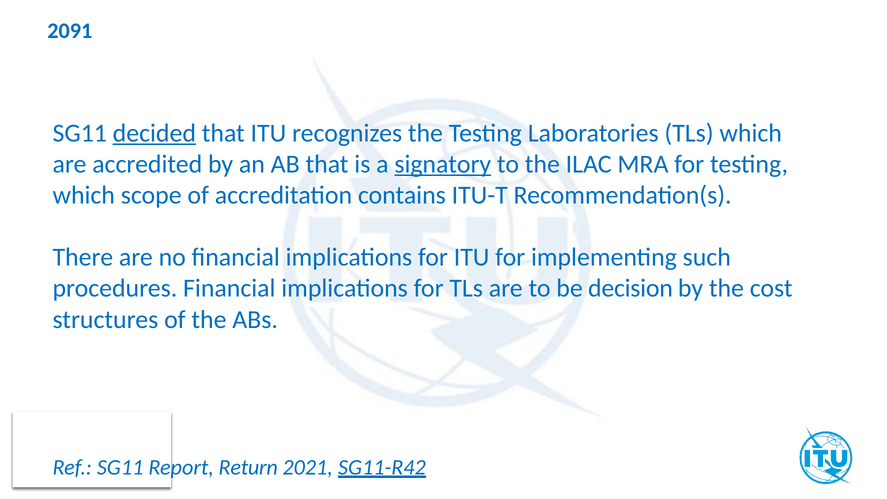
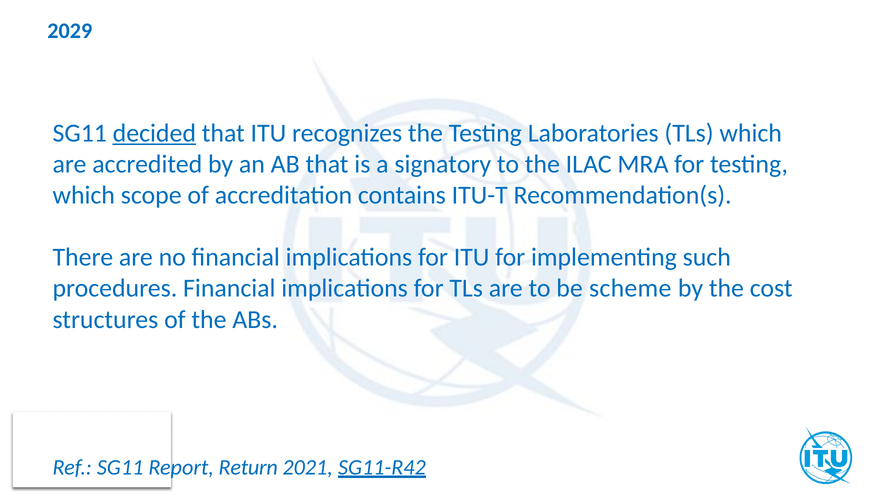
2091: 2091 -> 2029 (70, 31)
signatory underline: present -> none (443, 164)
decision: decision -> scheme (630, 288)
